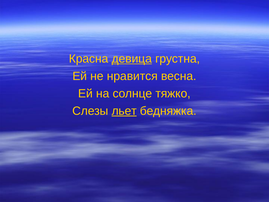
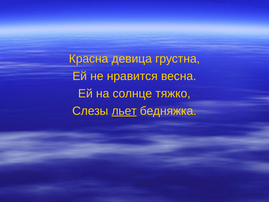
девица underline: present -> none (132, 59)
